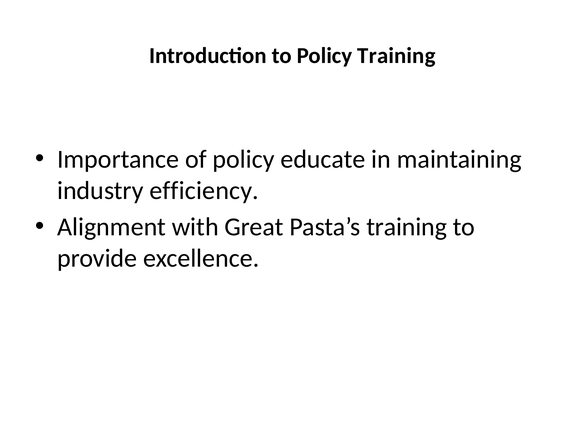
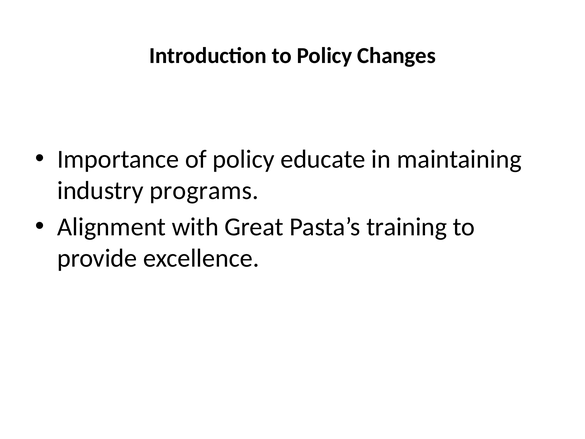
Policy Training: Training -> Changes (397, 56)
efficiency: efficiency -> programs (204, 190)
